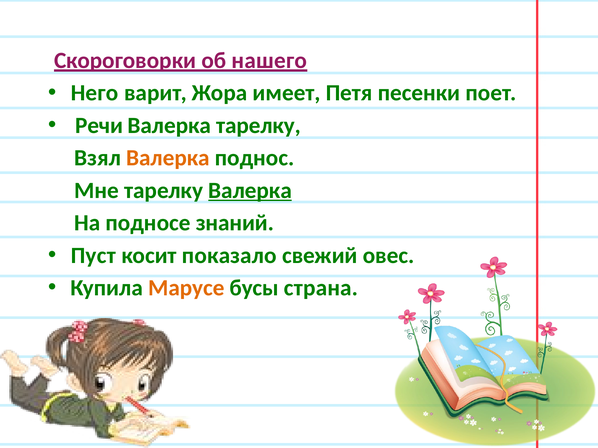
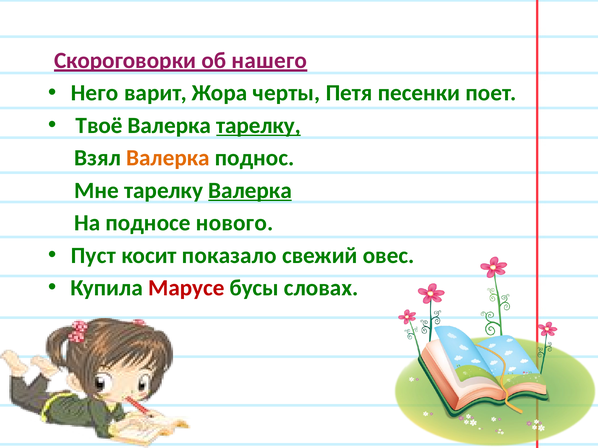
имеет: имеет -> черты (286, 93)
Речи: Речи -> Твоё (99, 126)
тарелку underline: none -> present (258, 126)
знаний: знаний -> нового (235, 223)
Марусе colour: orange -> red (186, 288)
страна: страна -> словах (321, 288)
